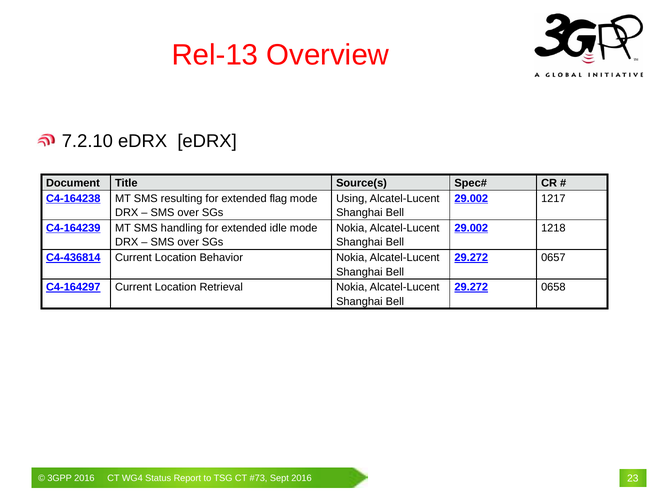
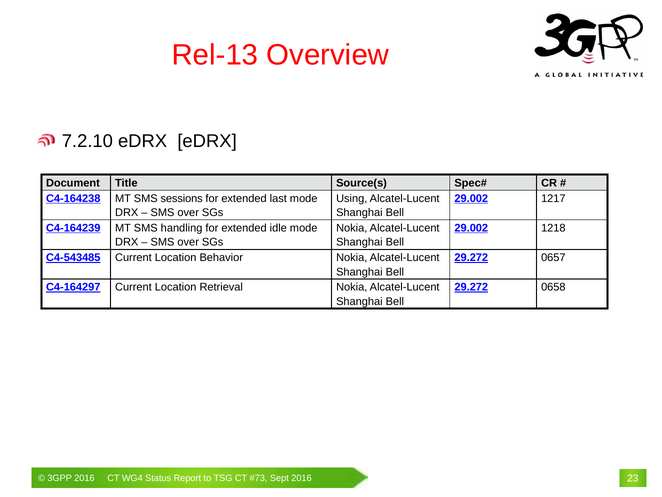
resulting: resulting -> sessions (182, 198)
flag: flag -> last (278, 198)
C4-436814: C4-436814 -> C4-543485 (73, 257)
